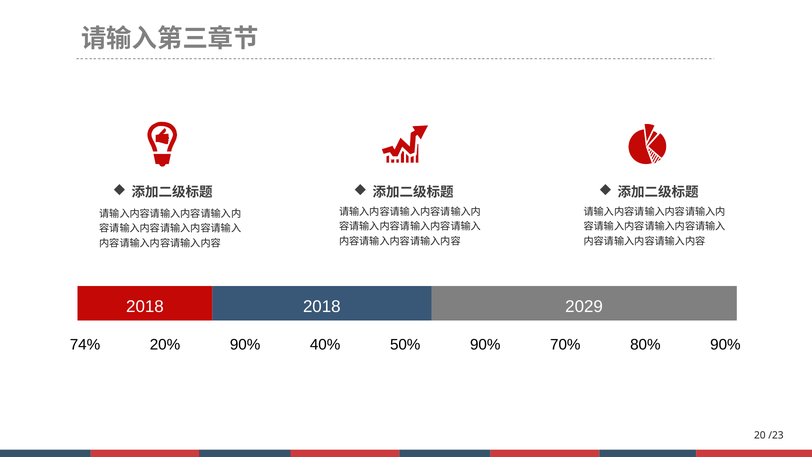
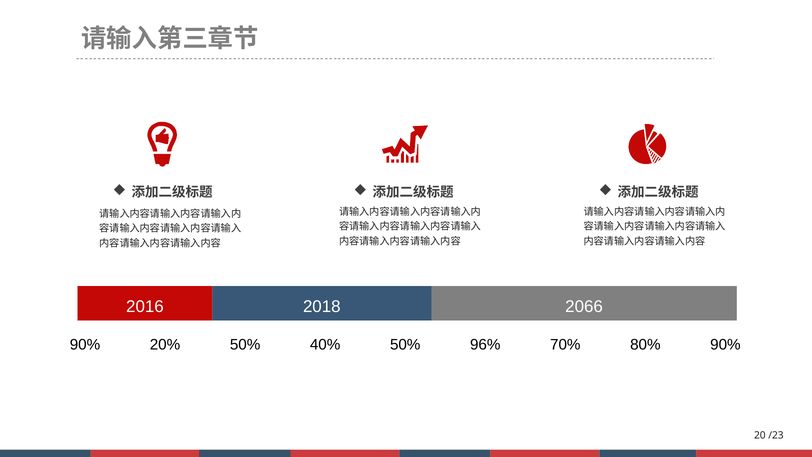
2018: 2018 -> 2016 (145, 306)
2029: 2029 -> 2066 (584, 306)
74%: 74% -> 90% (85, 345)
20% 90%: 90% -> 50% (245, 345)
50% 90%: 90% -> 96% (485, 344)
